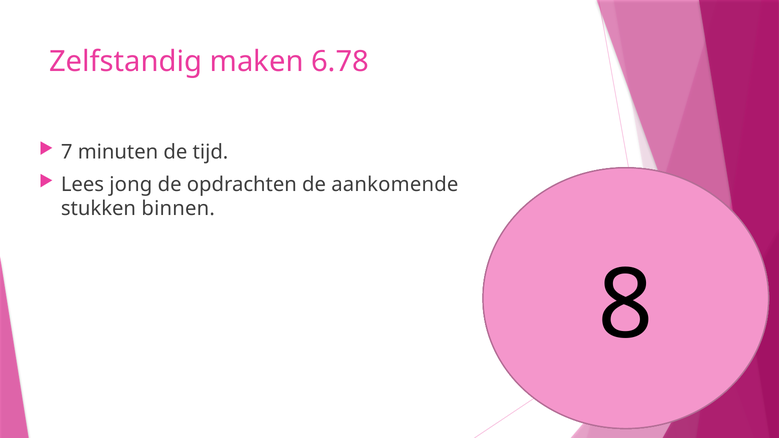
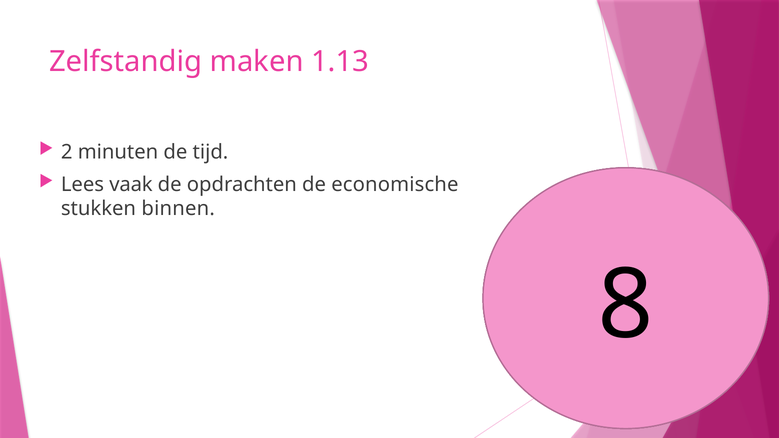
6.78: 6.78 -> 1.13 (340, 61)
7: 7 -> 2 (67, 152)
jong: jong -> vaak (131, 184)
aankomende: aankomende -> economische (395, 184)
